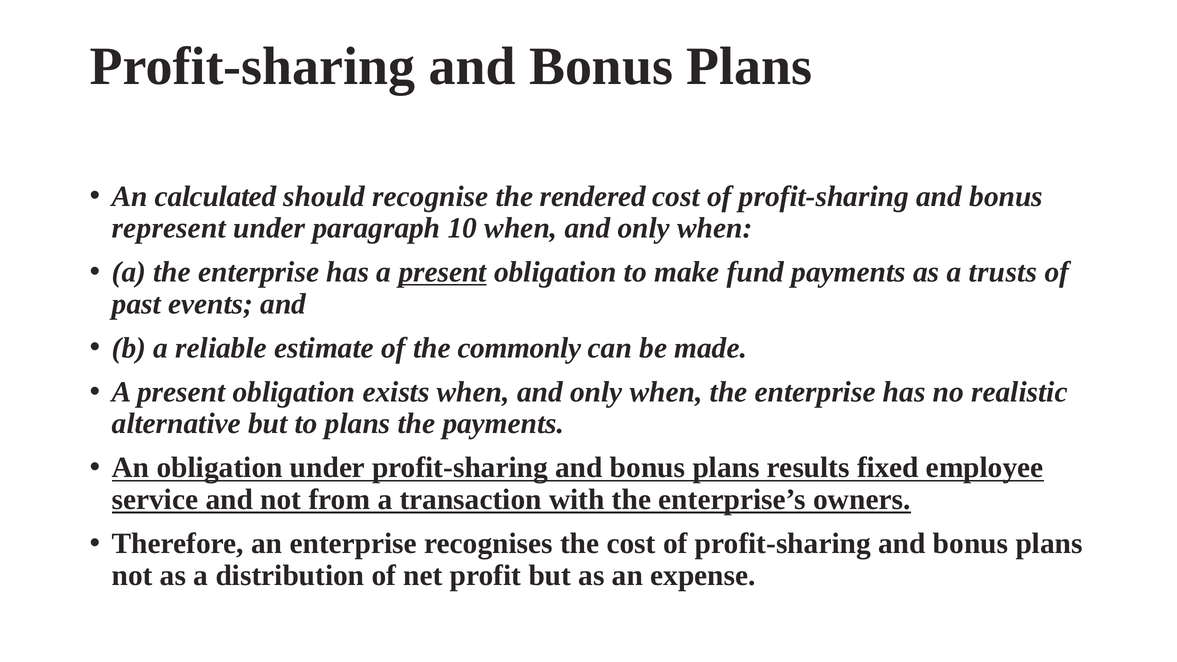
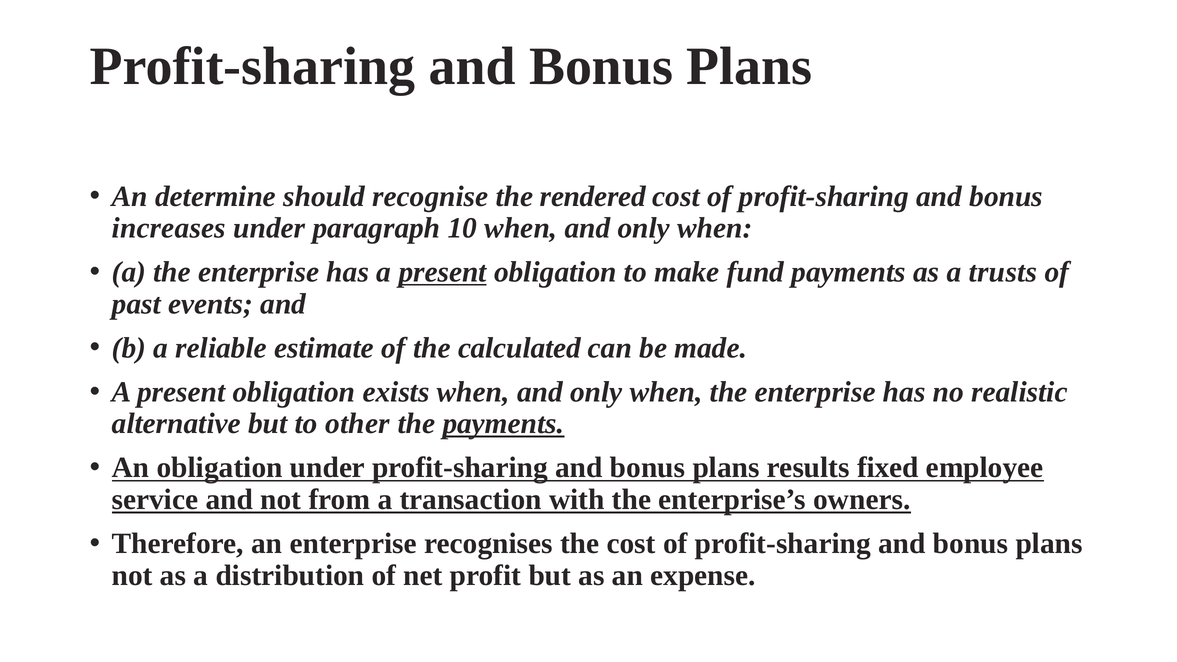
calculated: calculated -> determine (216, 196)
represent: represent -> increases (169, 228)
commonly: commonly -> calculated (519, 348)
to plans: plans -> other (357, 424)
payments underline: none -> present (503, 424)
